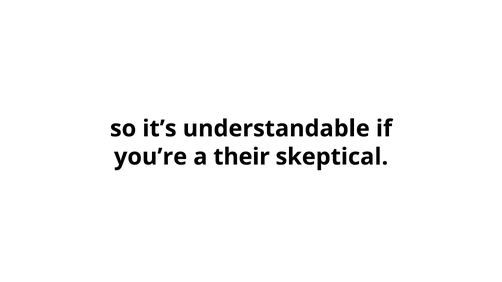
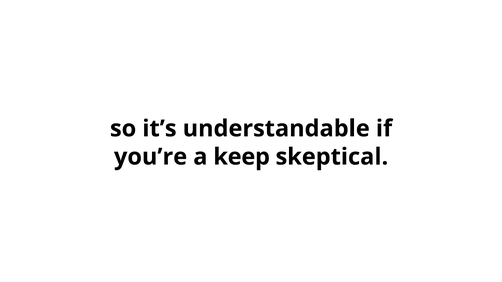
their: their -> keep (242, 157)
